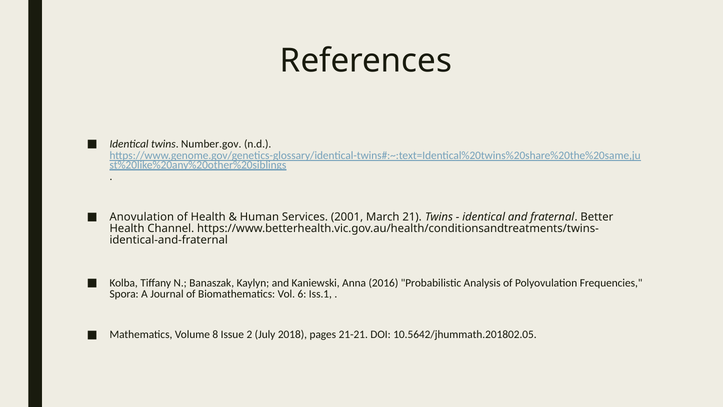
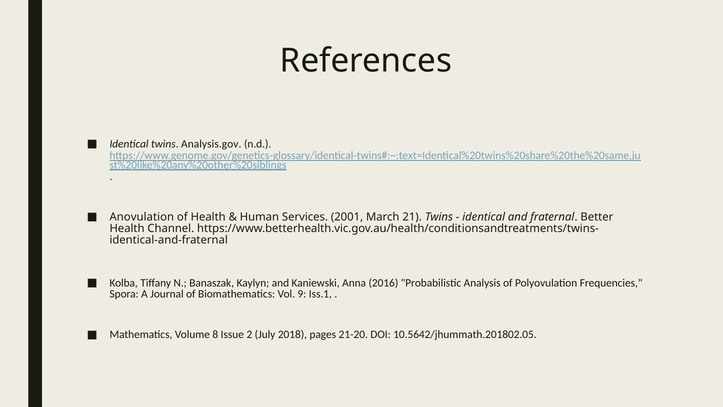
Number.gov: Number.gov -> Analysis.gov (211, 144)
6: 6 -> 9 (302, 294)
21-21: 21-21 -> 21-20 (353, 334)
